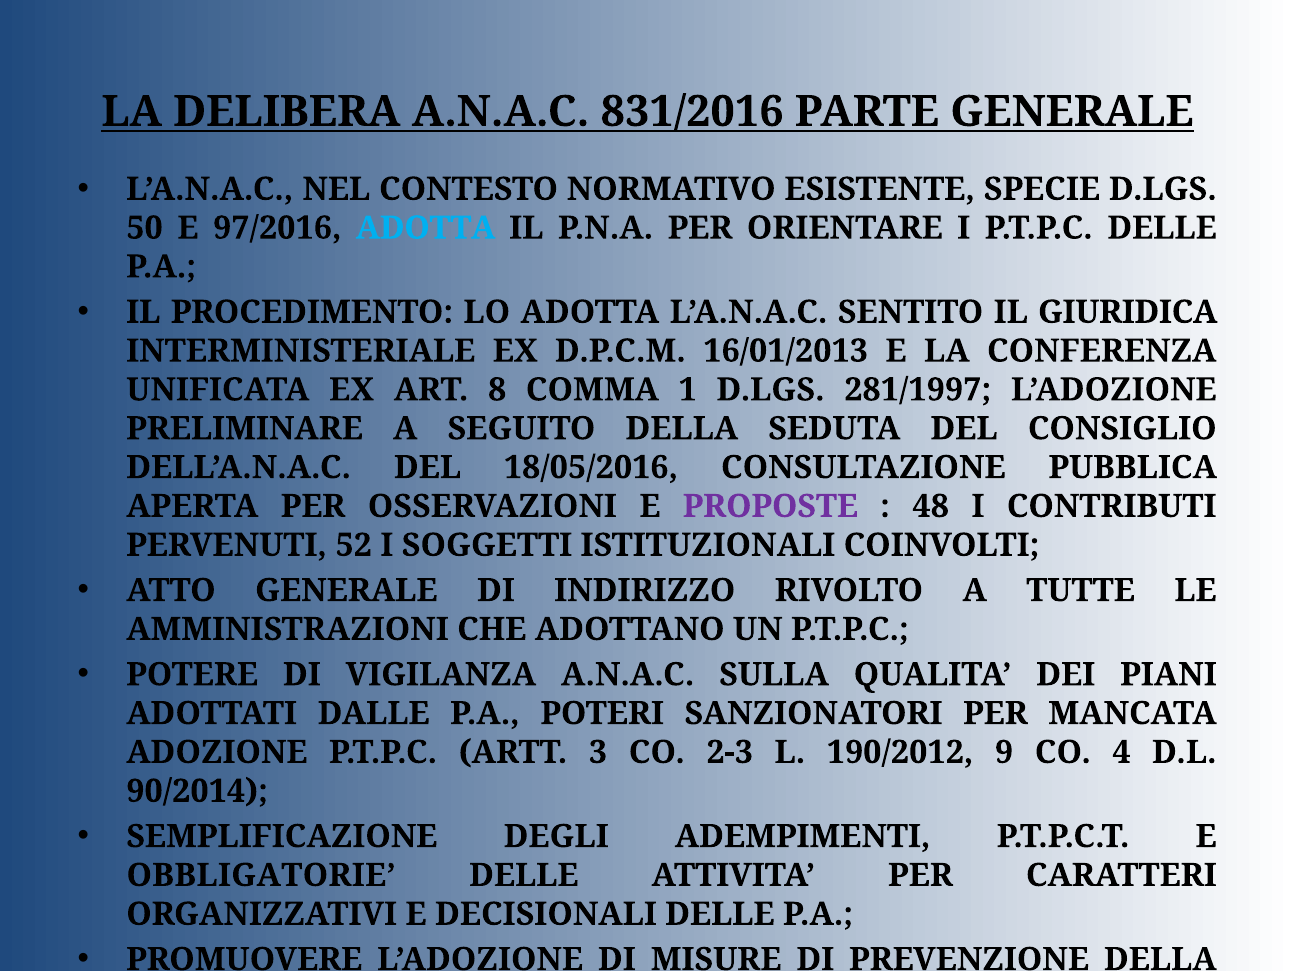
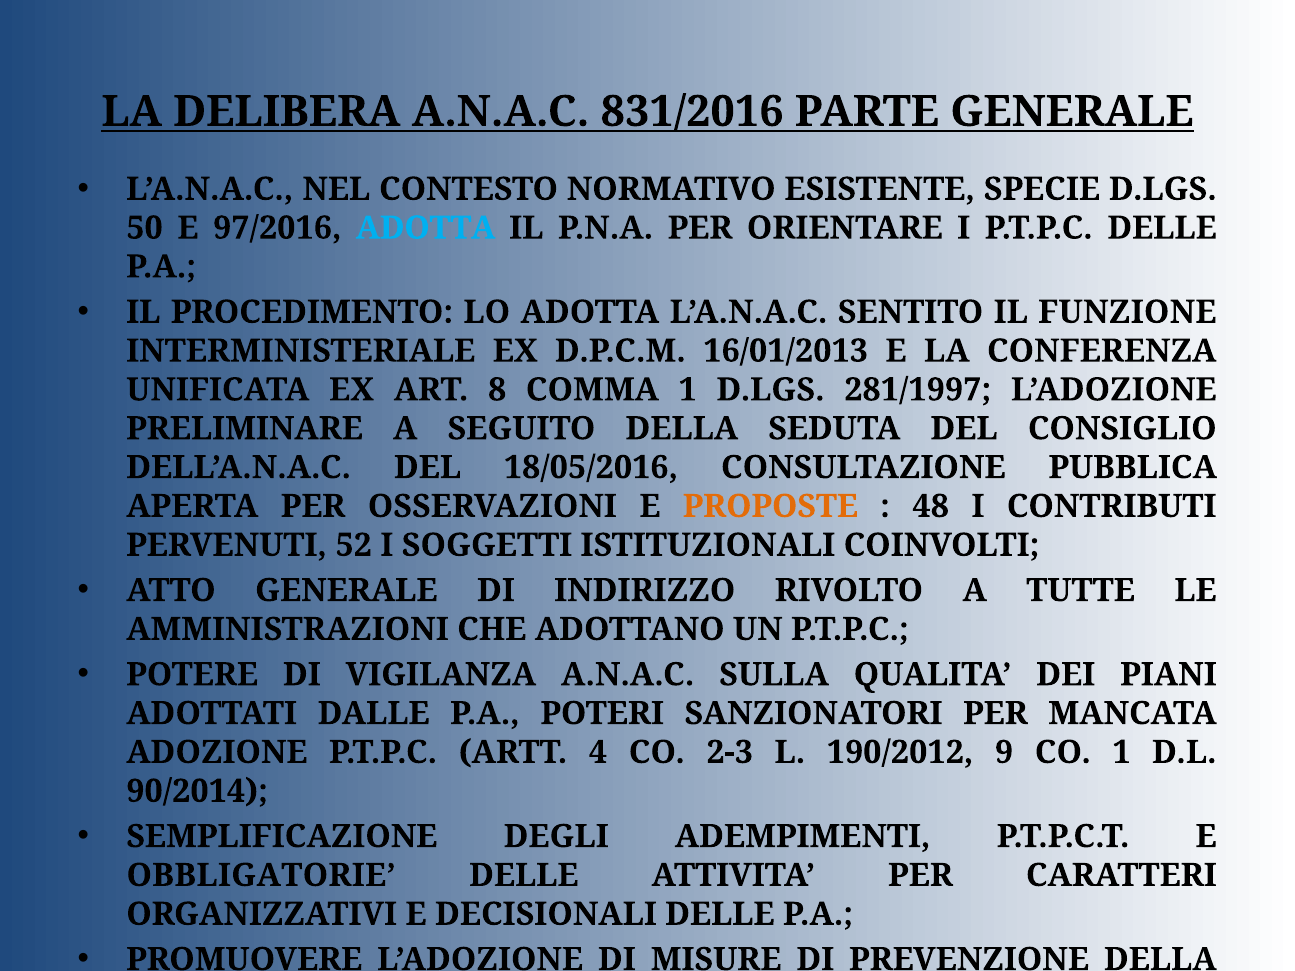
GIURIDICA: GIURIDICA -> FUNZIONE (1127, 312)
PROPOSTE colour: purple -> orange (770, 506)
3: 3 -> 4 (598, 752)
CO 4: 4 -> 1 (1122, 752)
